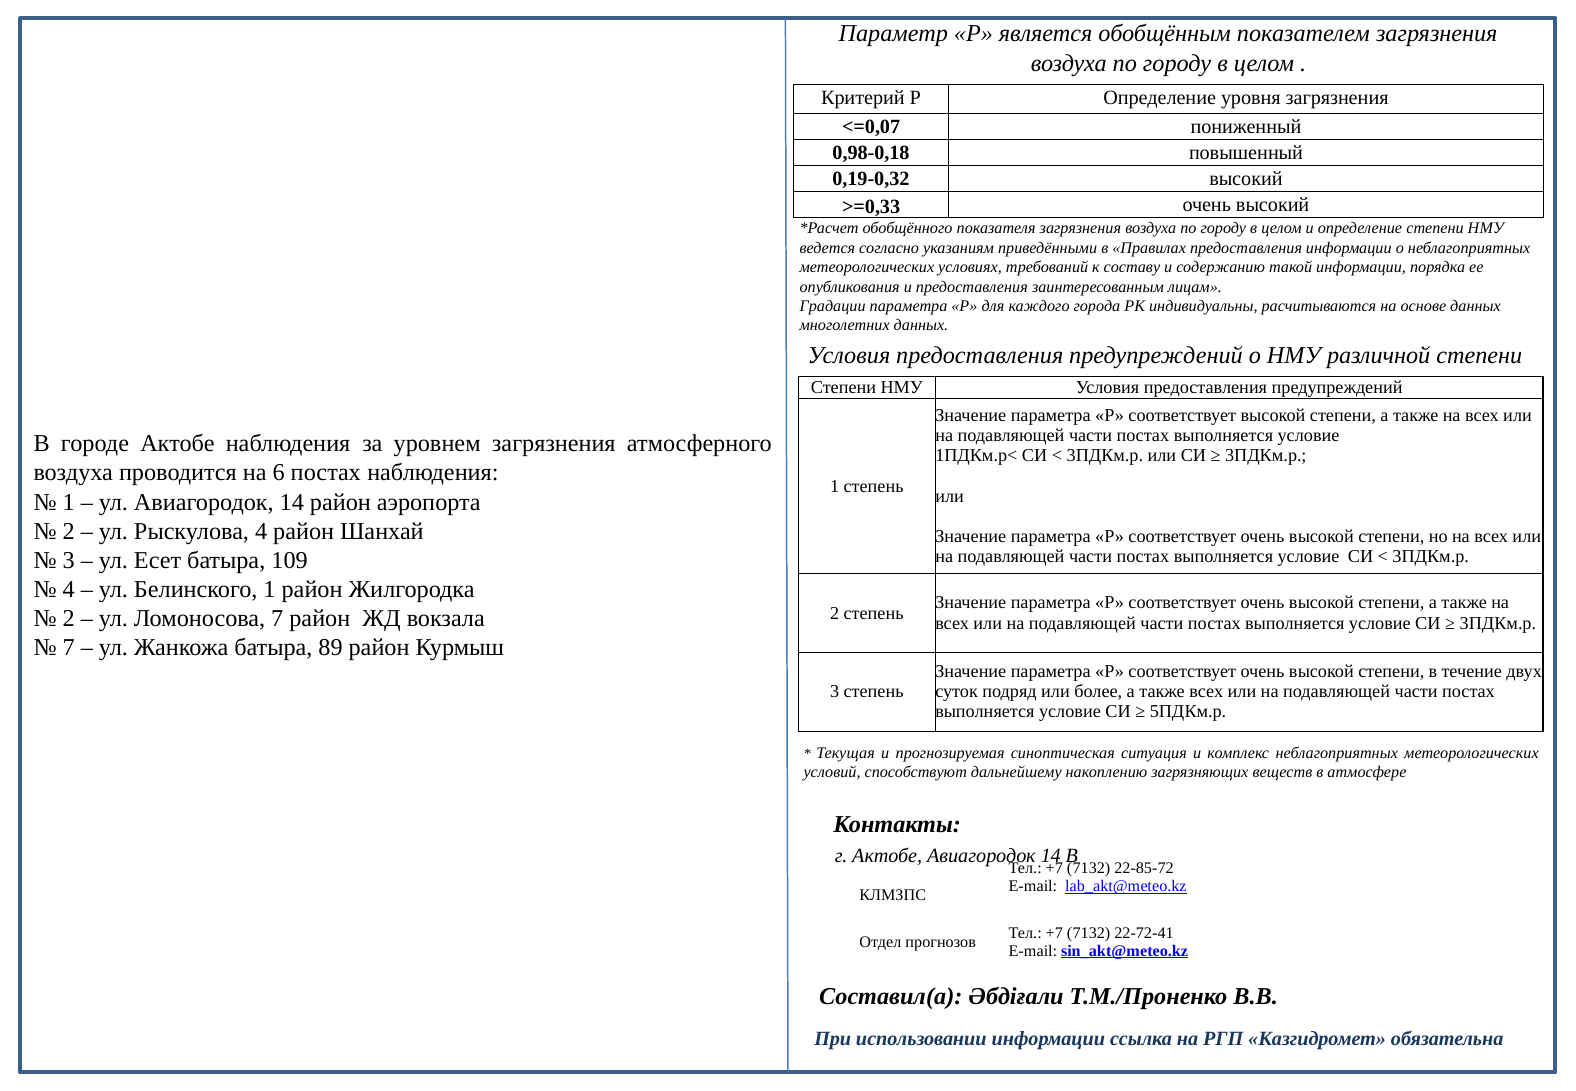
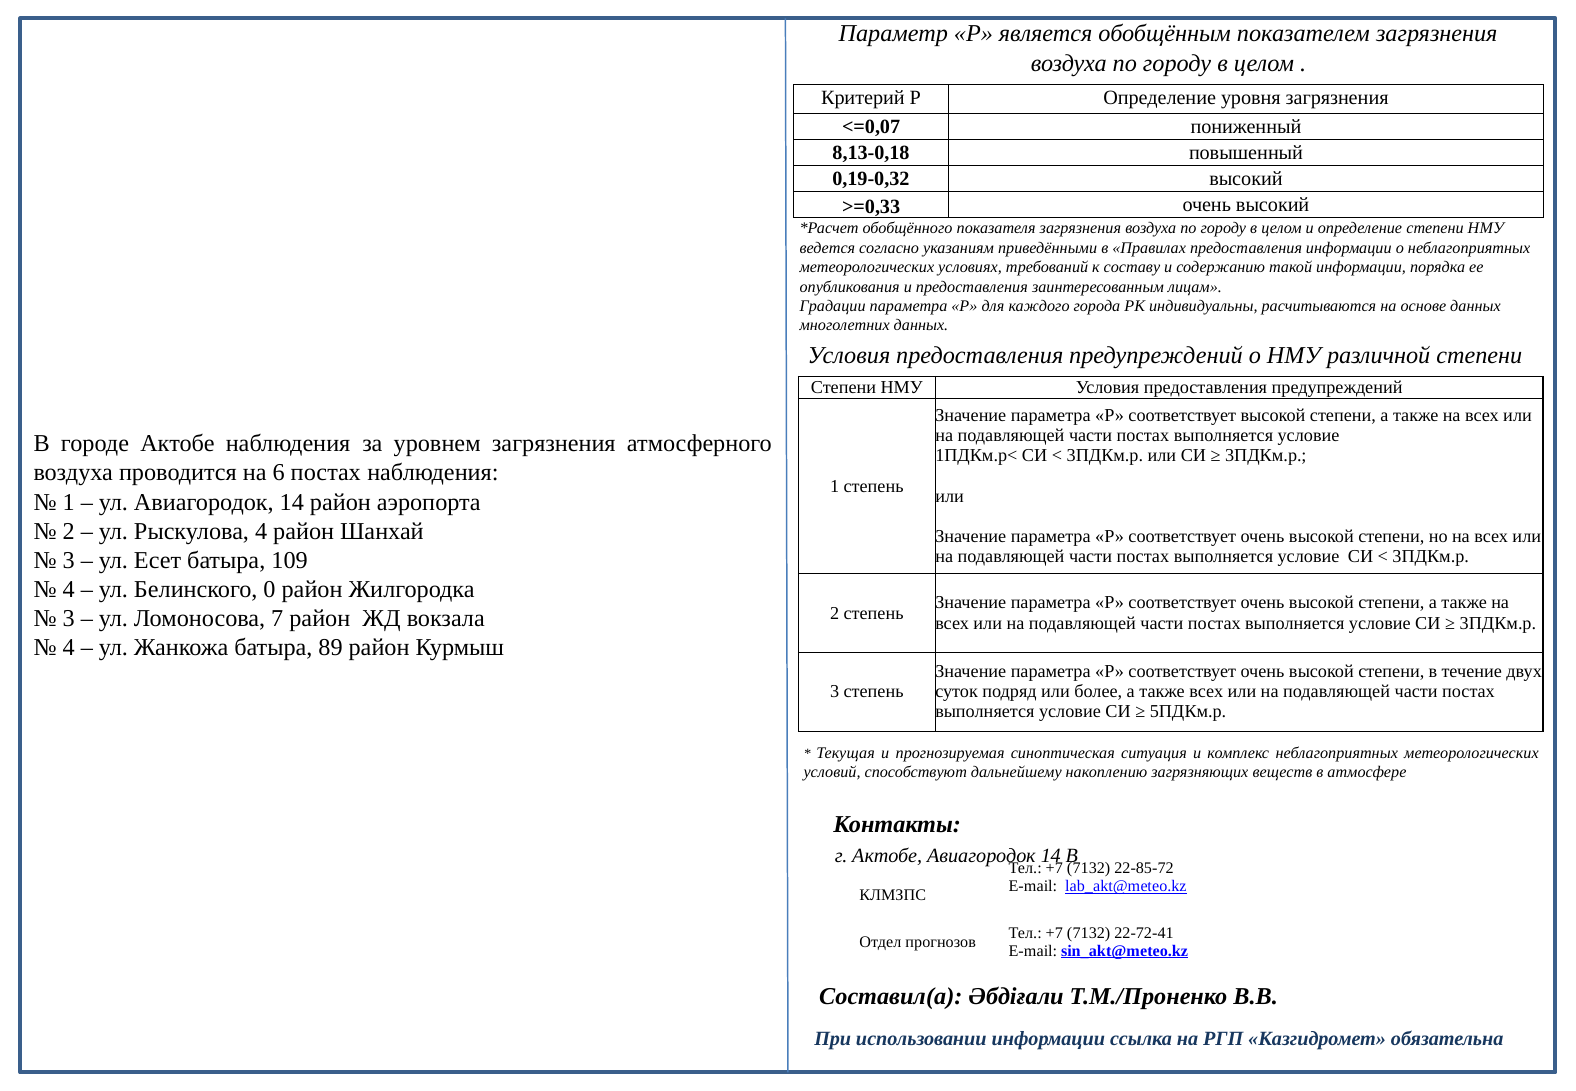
0,98-0,18: 0,98-0,18 -> 8,13-0,18 (871, 153)
Белинского 1: 1 -> 0 (270, 589)
2: 2 -> 3 (69, 618)
7: 7 -> 4 (69, 648)
